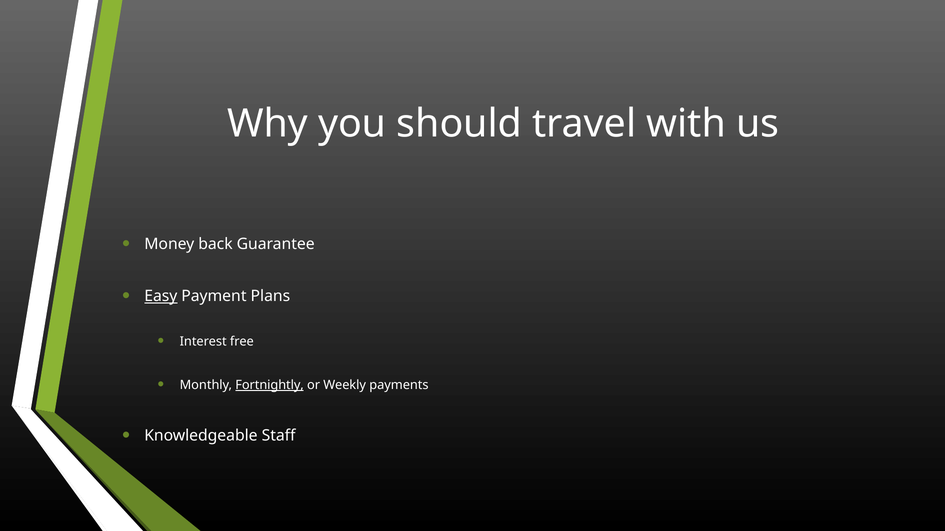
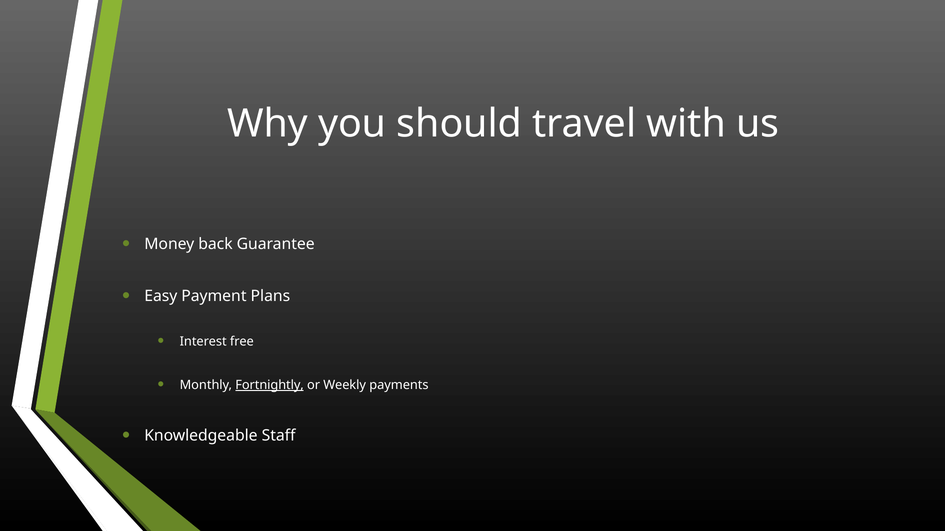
Easy underline: present -> none (161, 297)
